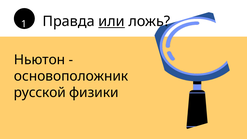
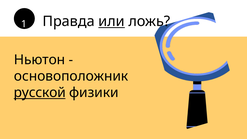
русской underline: none -> present (40, 93)
